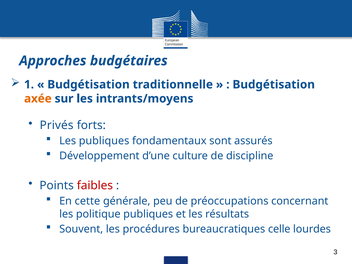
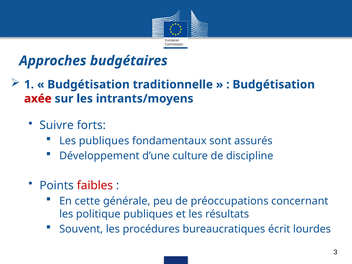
axée colour: orange -> red (38, 99)
Privés: Privés -> Suivre (57, 125)
celle: celle -> écrit (279, 229)
